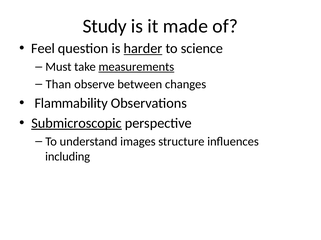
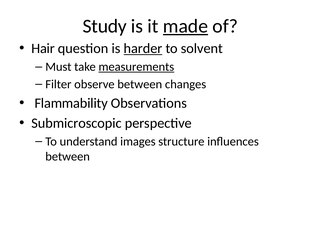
made underline: none -> present (185, 26)
Feel: Feel -> Hair (43, 49)
science: science -> solvent (202, 49)
Than: Than -> Filter (58, 85)
Submicroscopic underline: present -> none (76, 124)
including: including -> between (68, 157)
